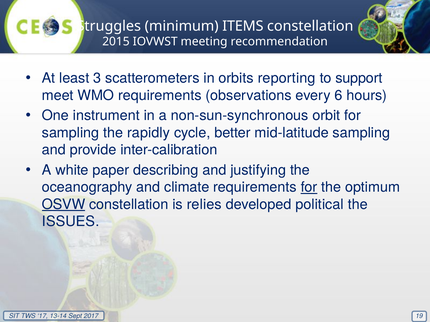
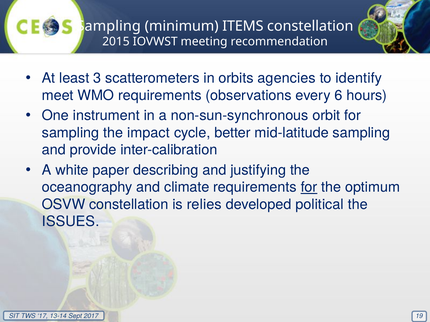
Struggles: Struggles -> Sampling (109, 26)
reporting: reporting -> agencies (287, 78)
support: support -> identify (359, 78)
rapidly: rapidly -> impact (149, 133)
OSVW underline: present -> none (64, 205)
